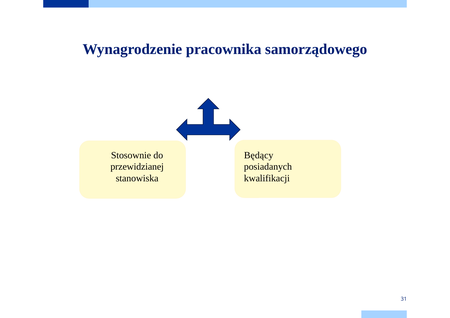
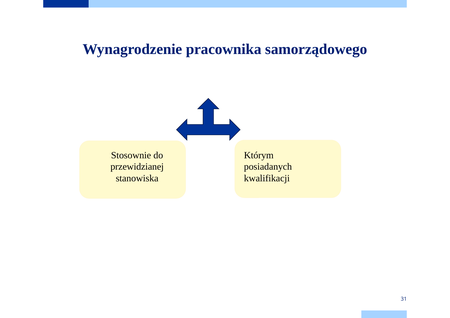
Będący: Będący -> Którym (259, 155)
